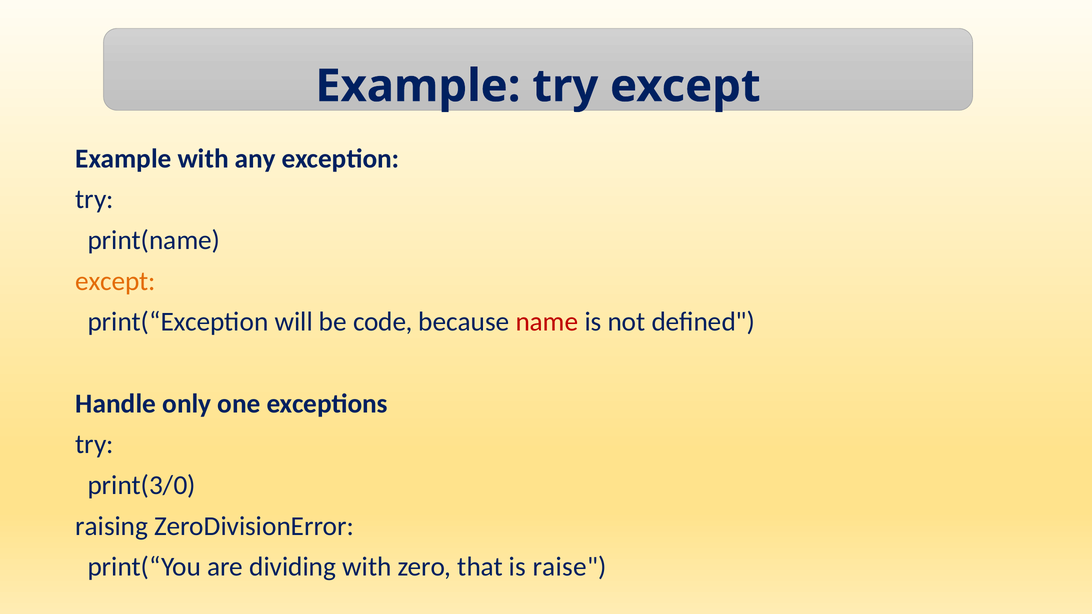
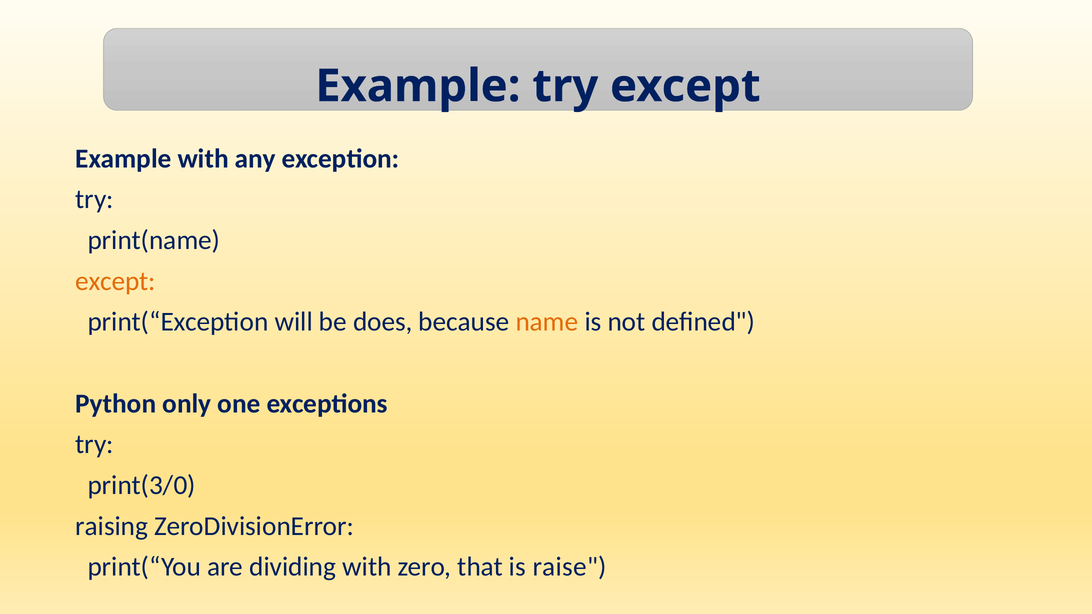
code: code -> does (383, 322)
name colour: red -> orange (547, 322)
Handle: Handle -> Python (116, 404)
